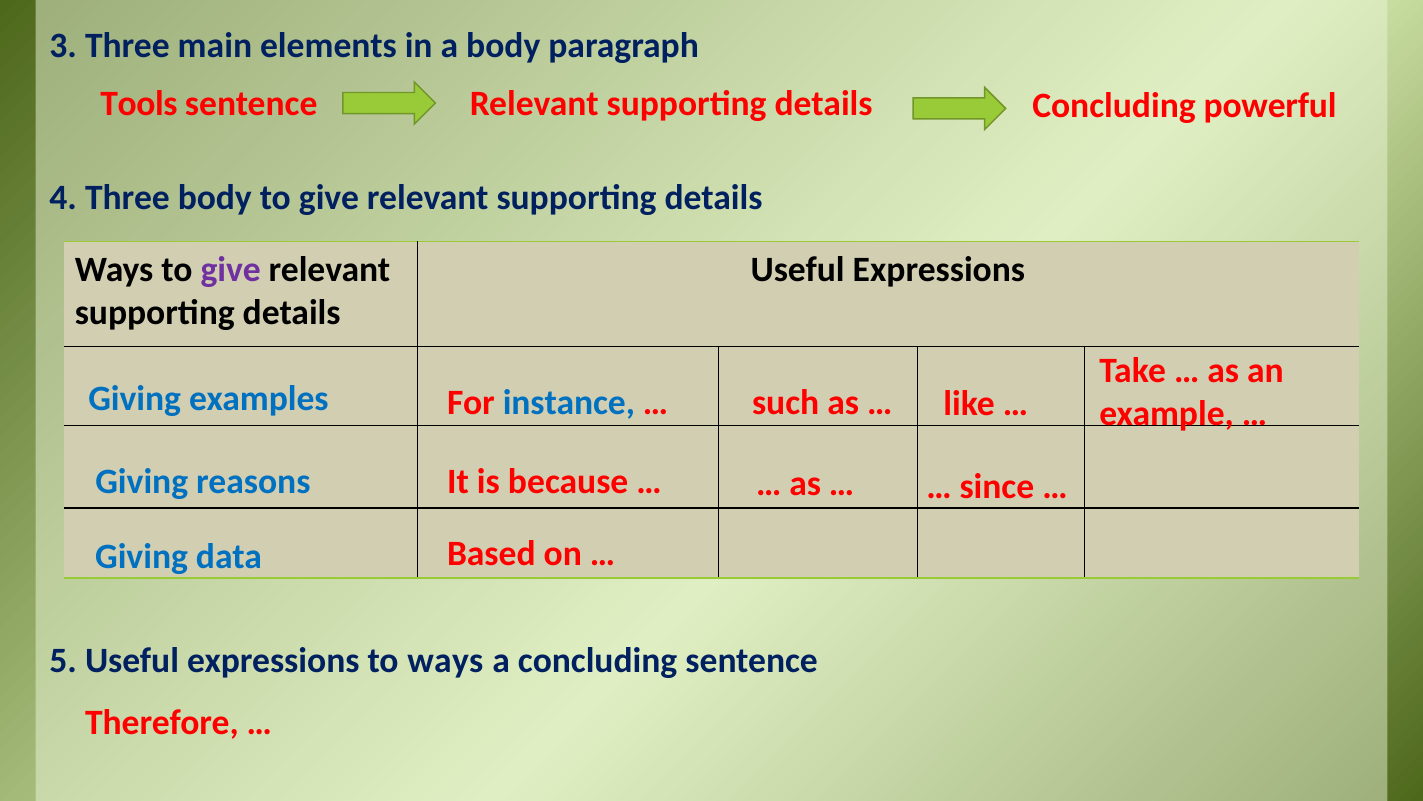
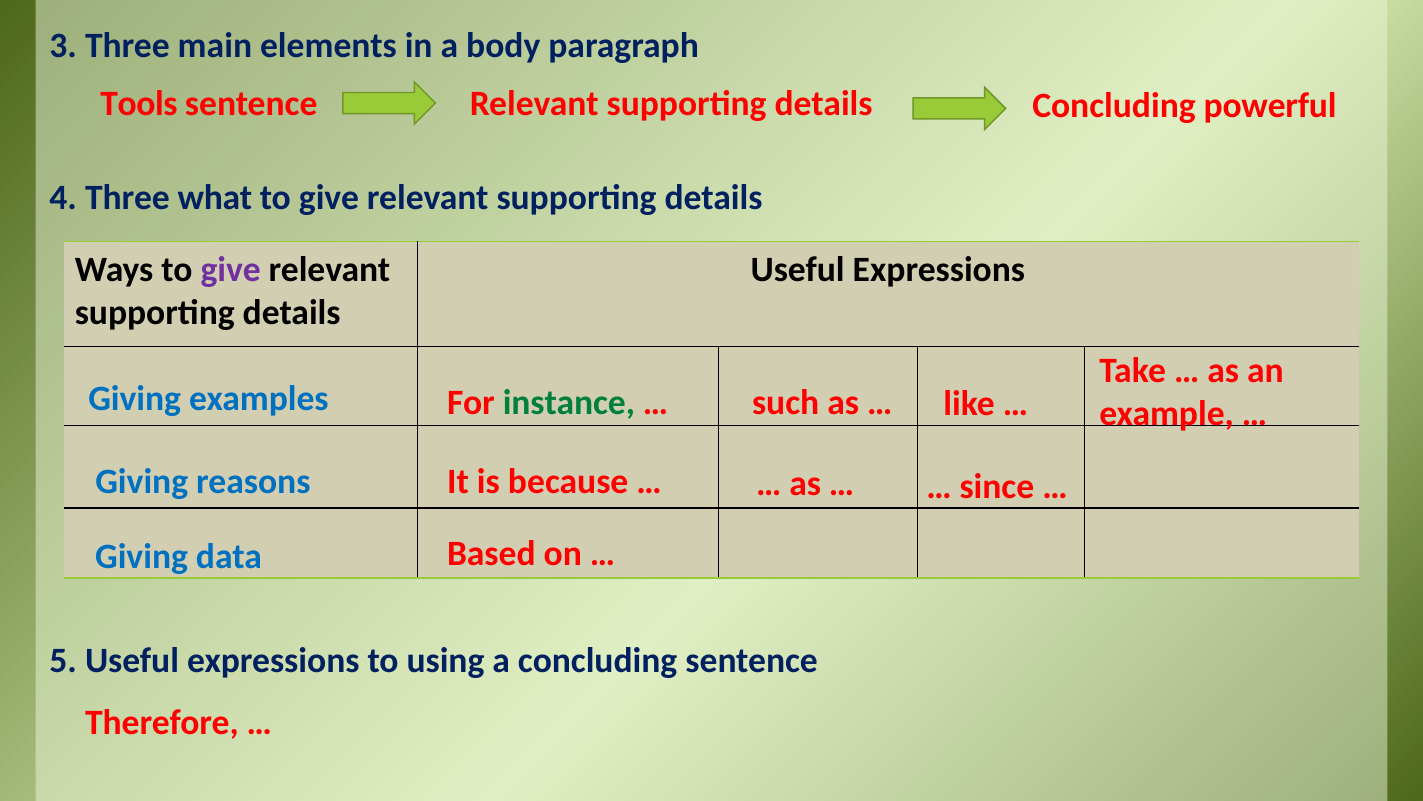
Three body: body -> what (215, 198)
instance colour: blue -> green (569, 403)
to ways: ways -> using (446, 660)
